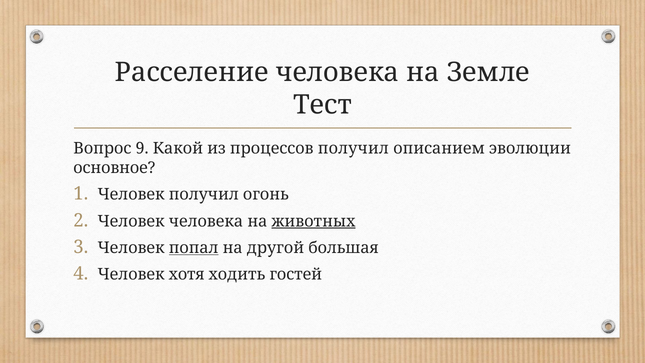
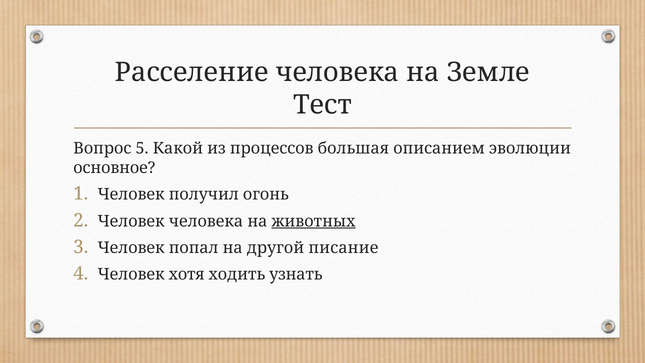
9: 9 -> 5 (142, 149)
процессов получил: получил -> большая (353, 149)
попал underline: present -> none (194, 248)
большая: большая -> писание (343, 248)
гостей: гостей -> узнать (296, 274)
